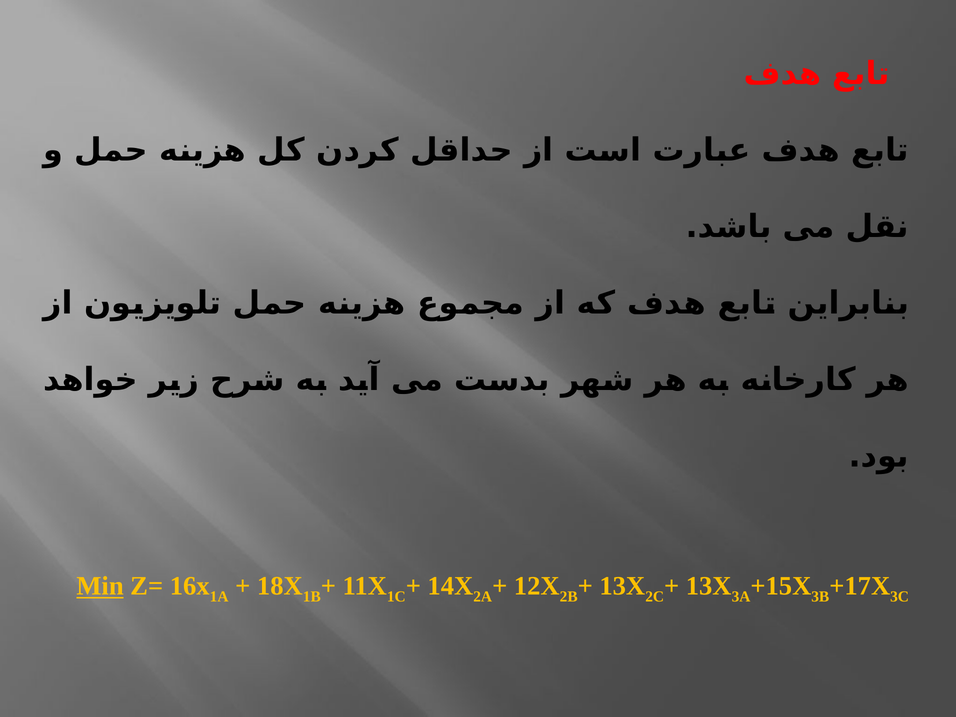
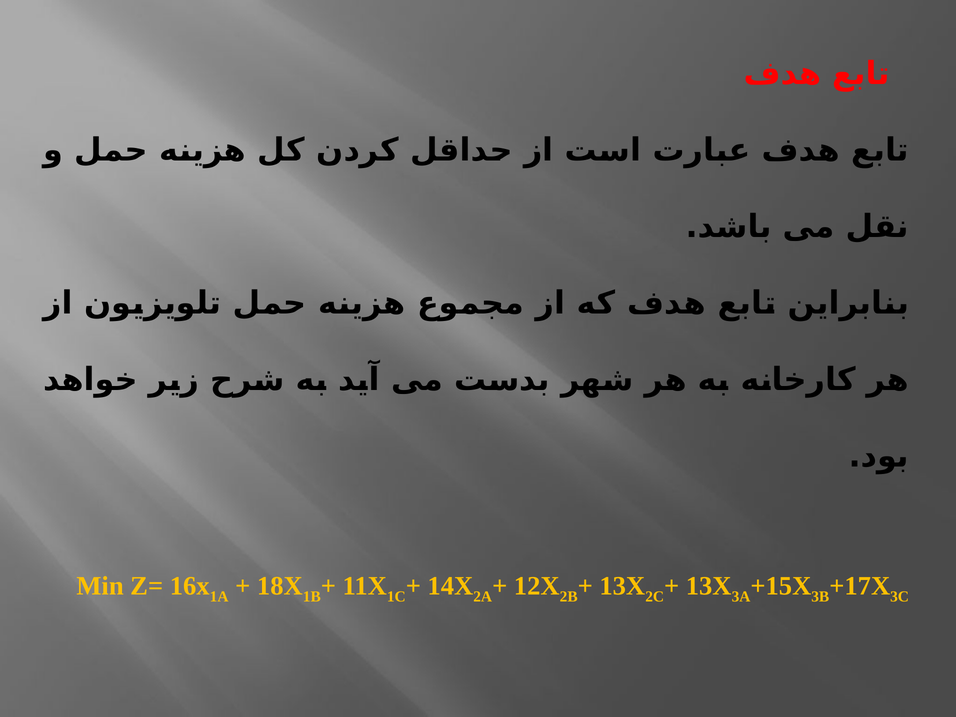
Min underline: present -> none (100, 586)
